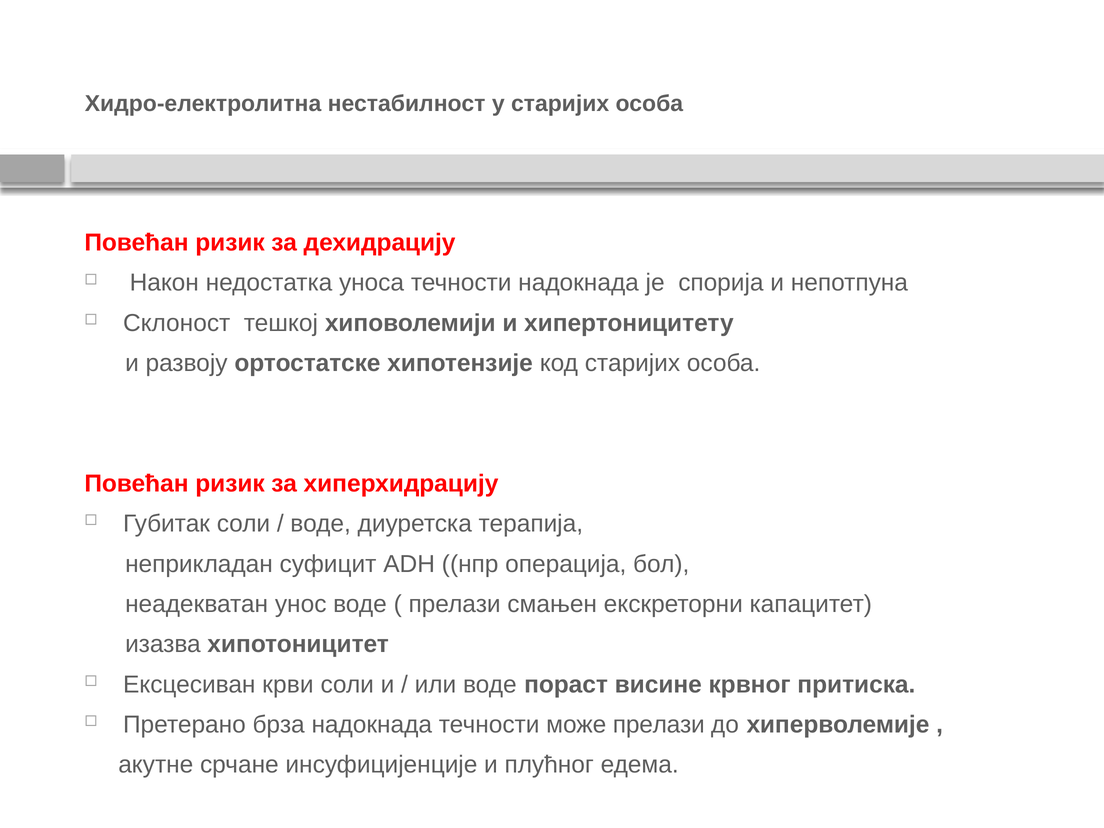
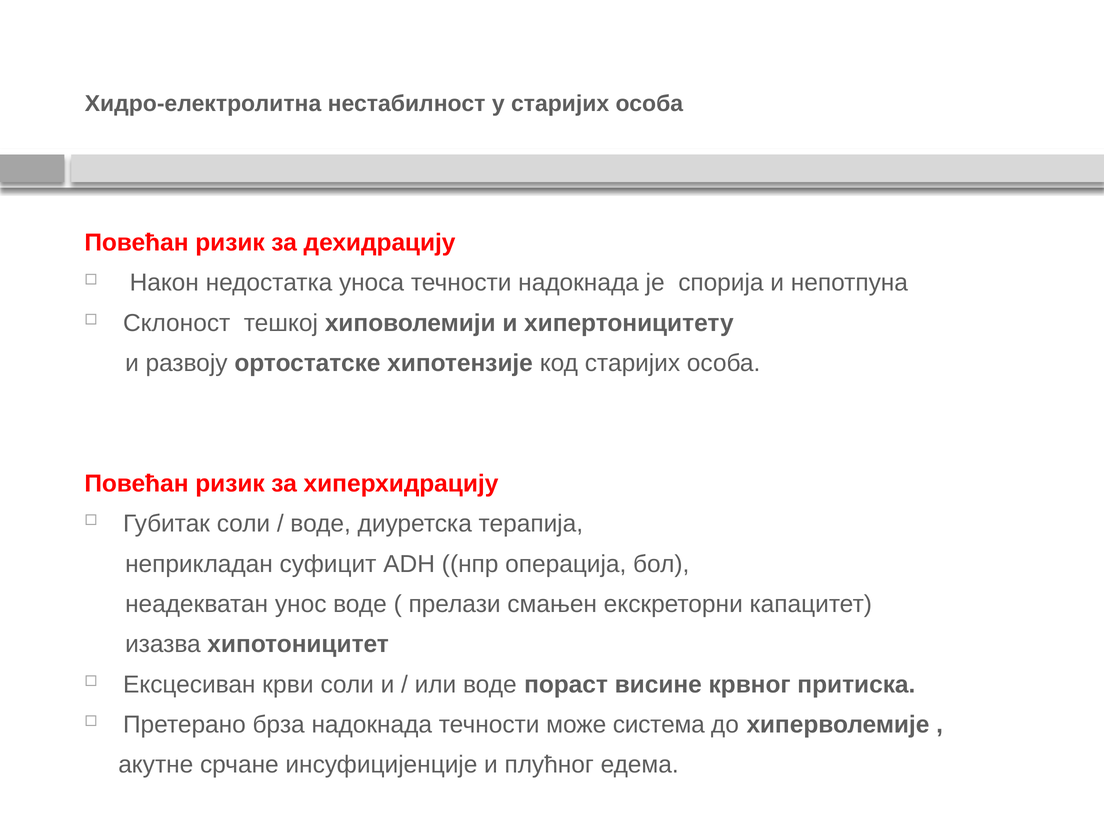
може прелази: прелази -> система (659, 725)
